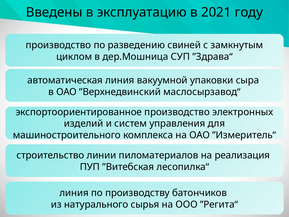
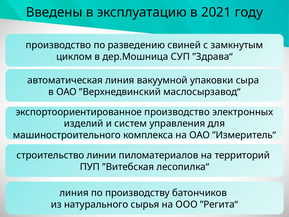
реализация: реализация -> территорий (242, 155)
